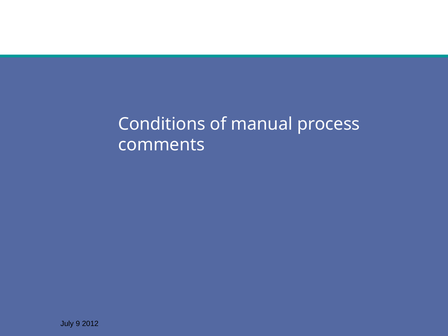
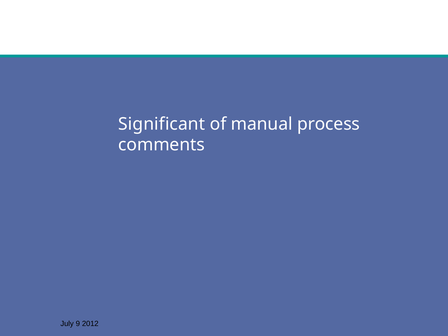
Conditions: Conditions -> Significant (162, 124)
